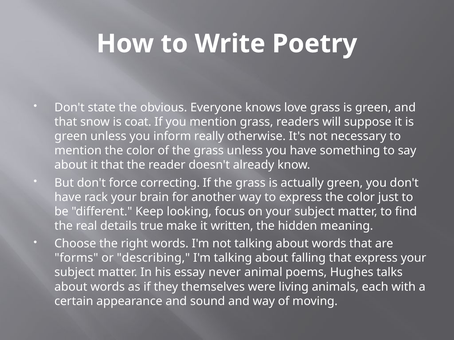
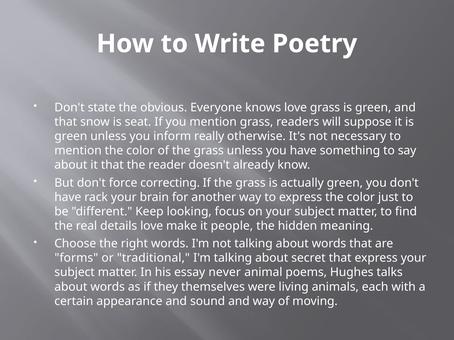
coat: coat -> seat (138, 122)
details true: true -> love (152, 226)
written: written -> people (232, 226)
describing: describing -> traditional (153, 258)
falling: falling -> secret (308, 258)
